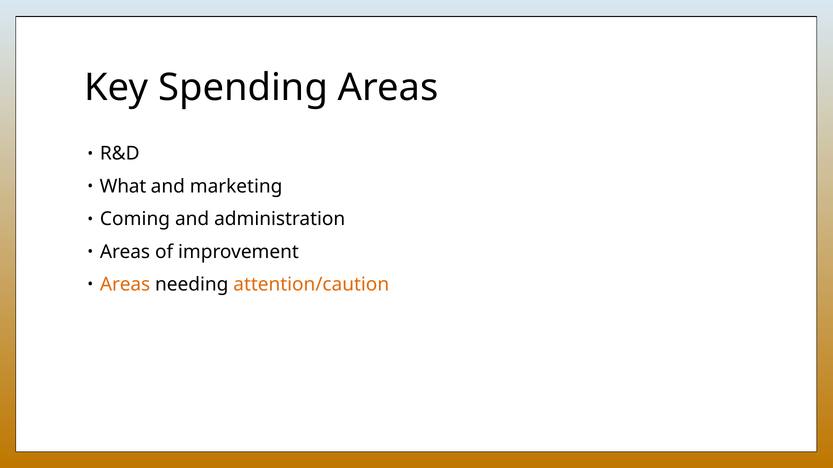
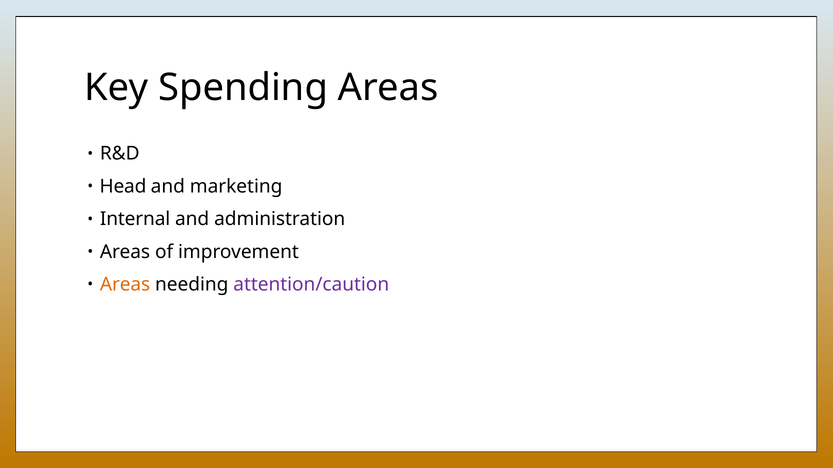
What: What -> Head (123, 187)
Coming: Coming -> Internal (135, 219)
attention/caution colour: orange -> purple (311, 285)
